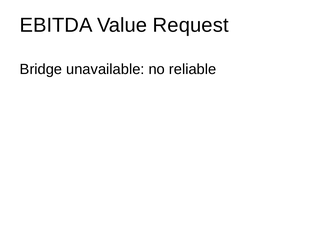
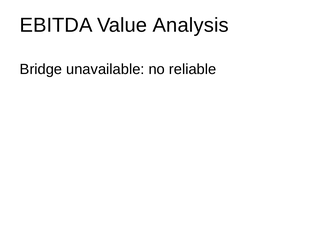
Request: Request -> Analysis (191, 25)
